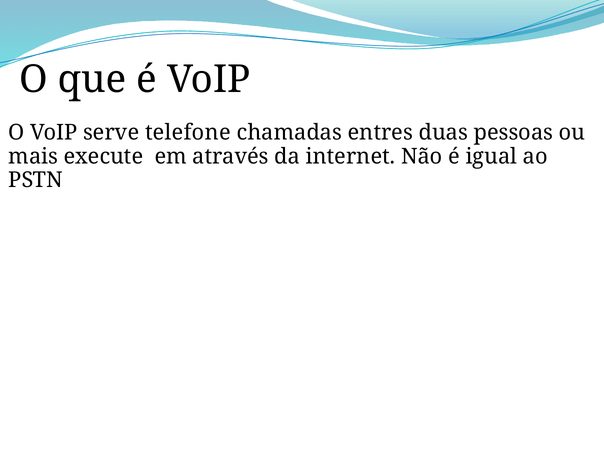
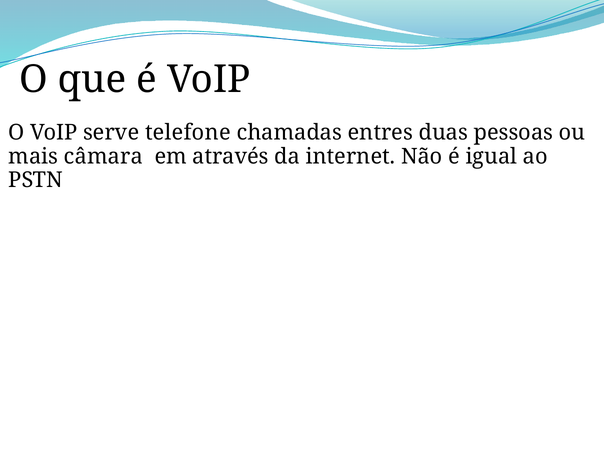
execute: execute -> câmara (103, 156)
